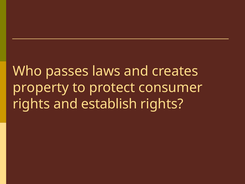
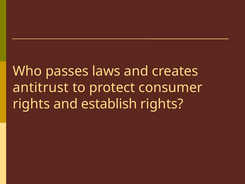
property: property -> antitrust (41, 88)
